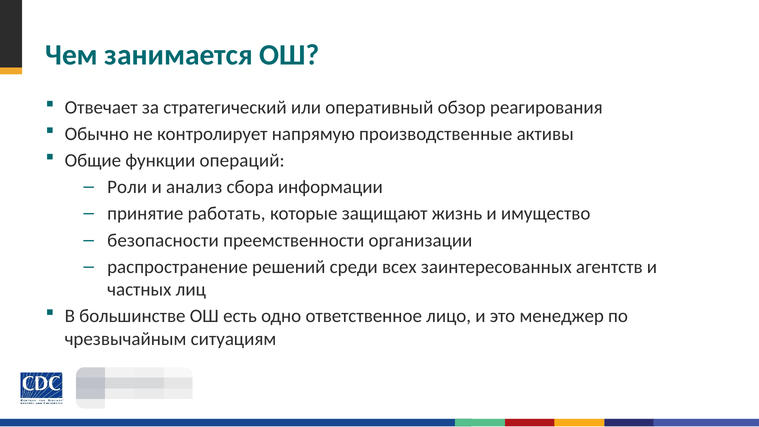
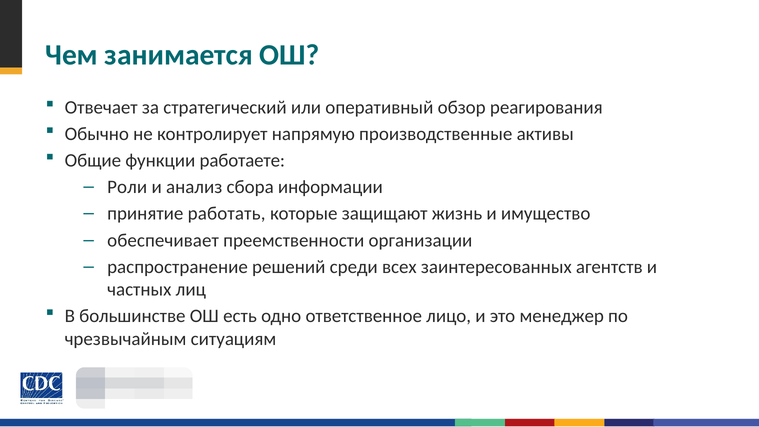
операций: операций -> работаете (242, 161)
безопасности: безопасности -> обеспечивает (163, 240)
